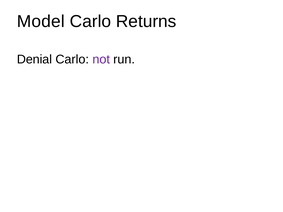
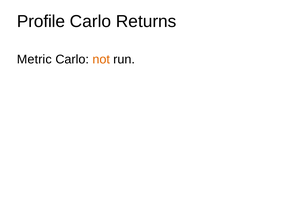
Model: Model -> Profile (41, 21)
Denial: Denial -> Metric (34, 59)
not colour: purple -> orange (101, 59)
